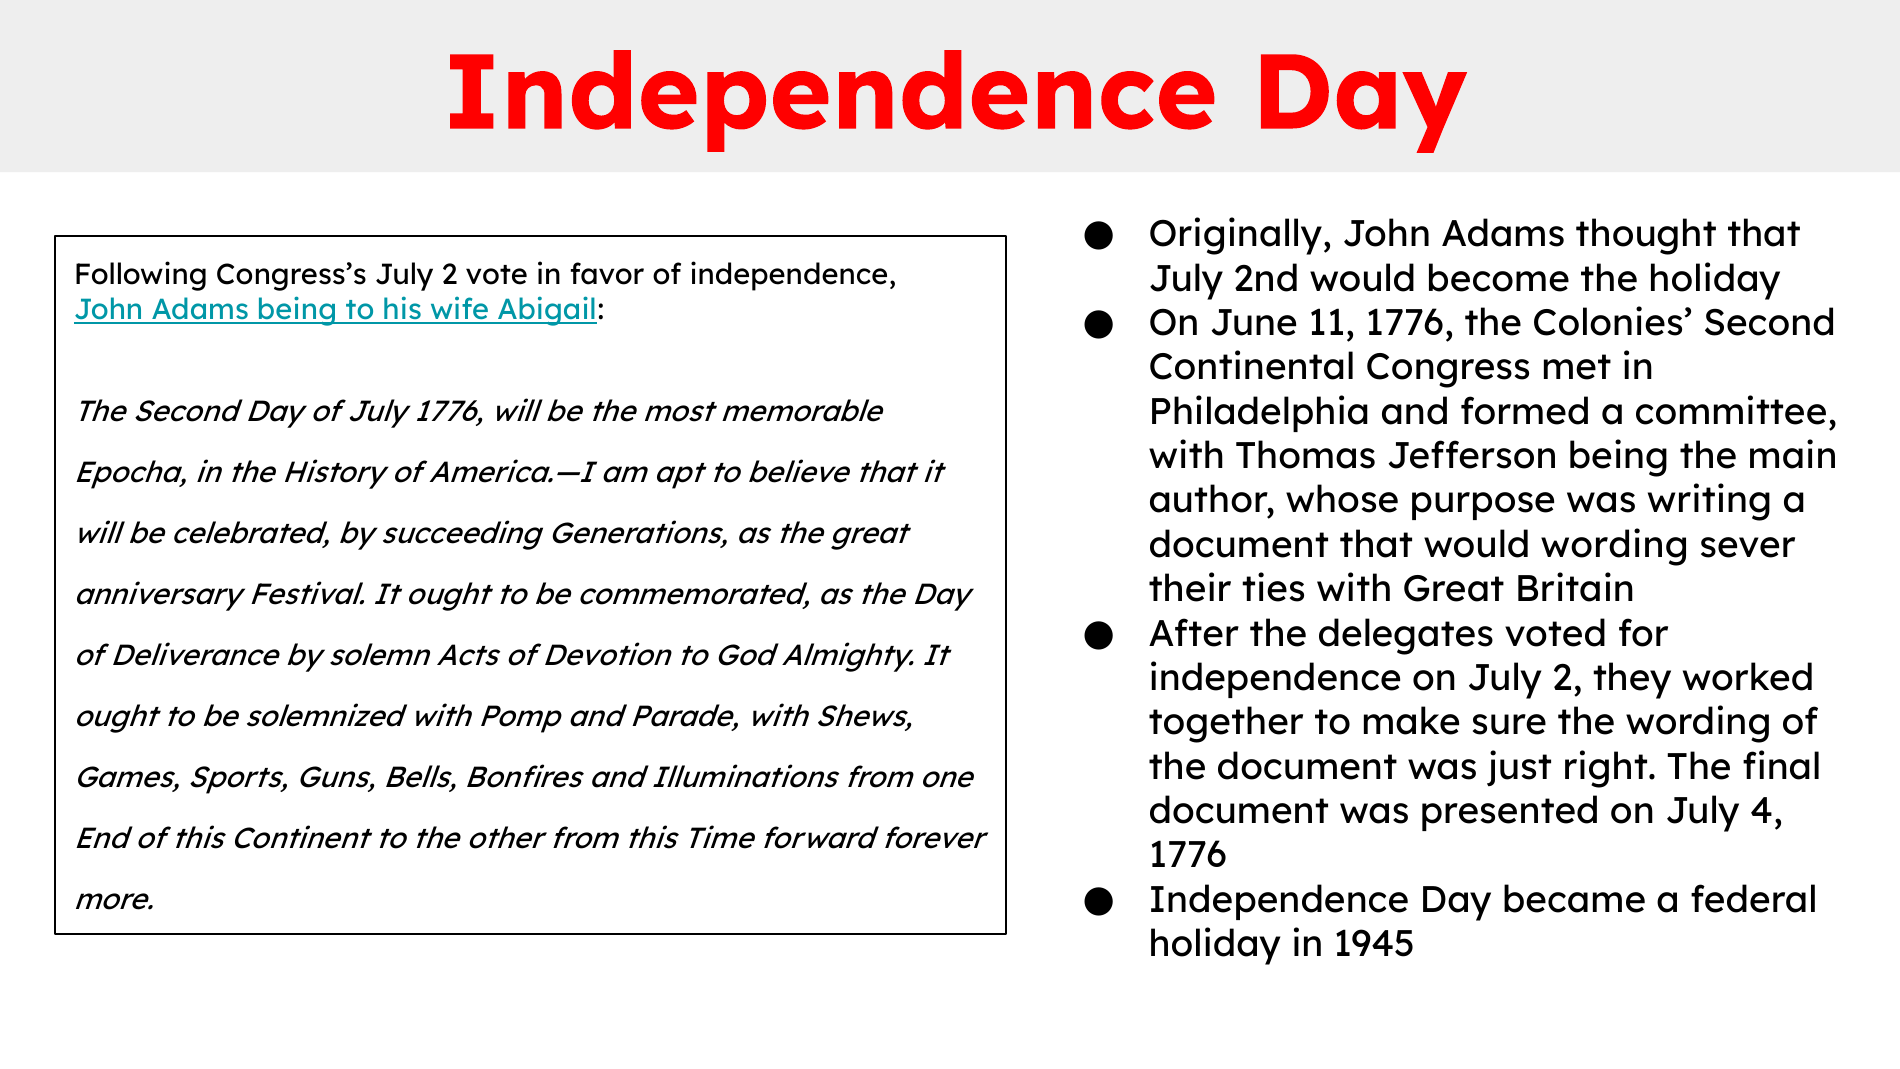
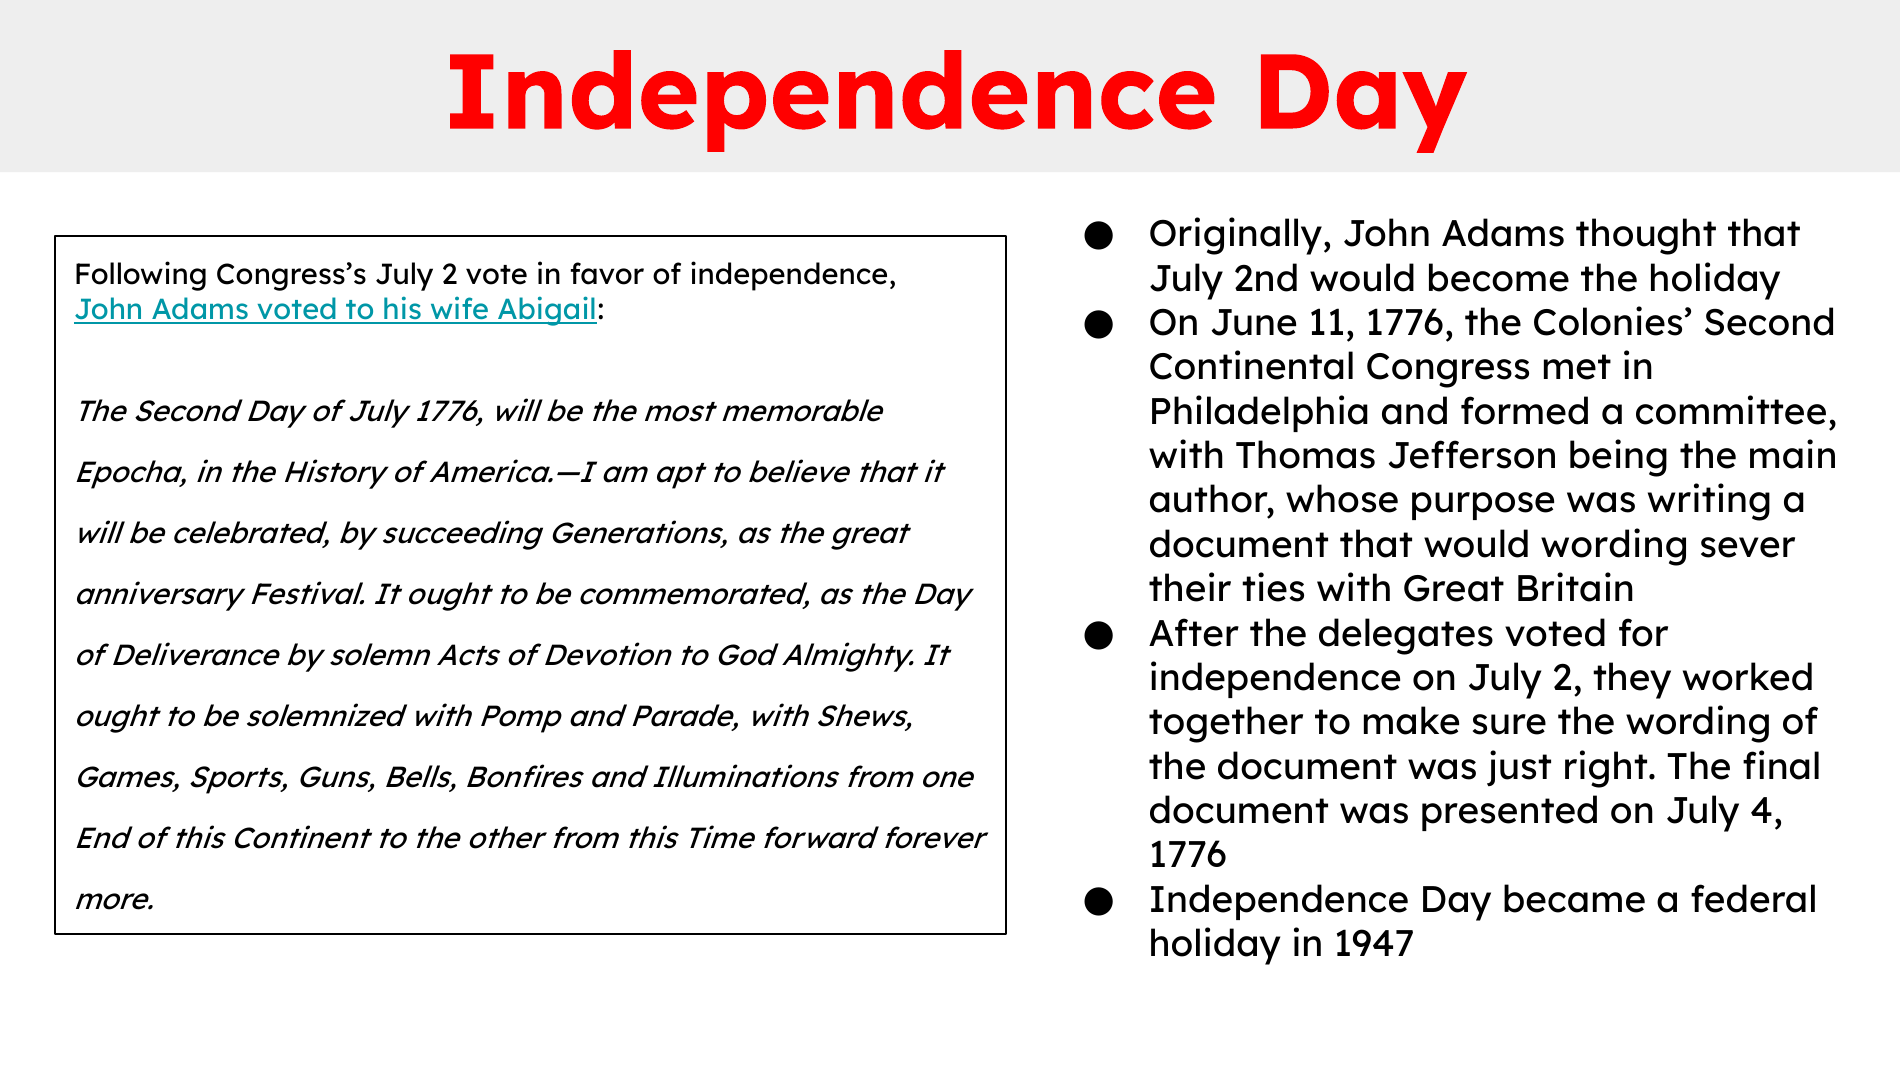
Adams being: being -> voted (297, 310)
1945: 1945 -> 1947 (1374, 944)
